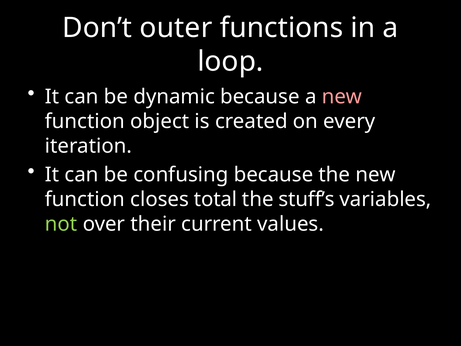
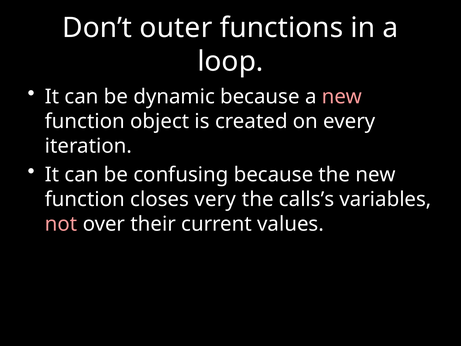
total: total -> very (215, 199)
stuff’s: stuff’s -> calls’s (307, 199)
not colour: light green -> pink (61, 224)
